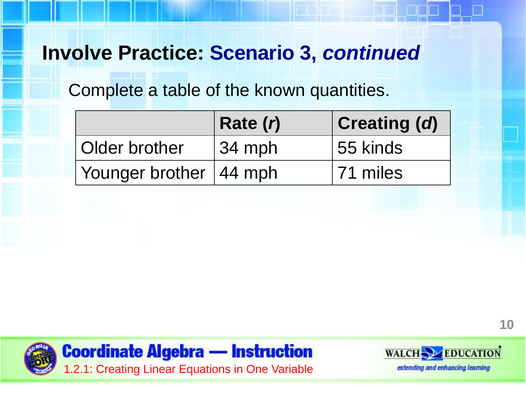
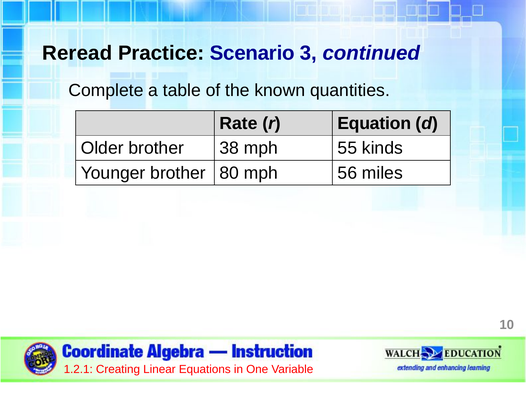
Involve: Involve -> Reread (77, 53)
r Creating: Creating -> Equation (374, 124)
34: 34 -> 38 (229, 148)
44: 44 -> 80 (229, 173)
71: 71 -> 56 (347, 173)
